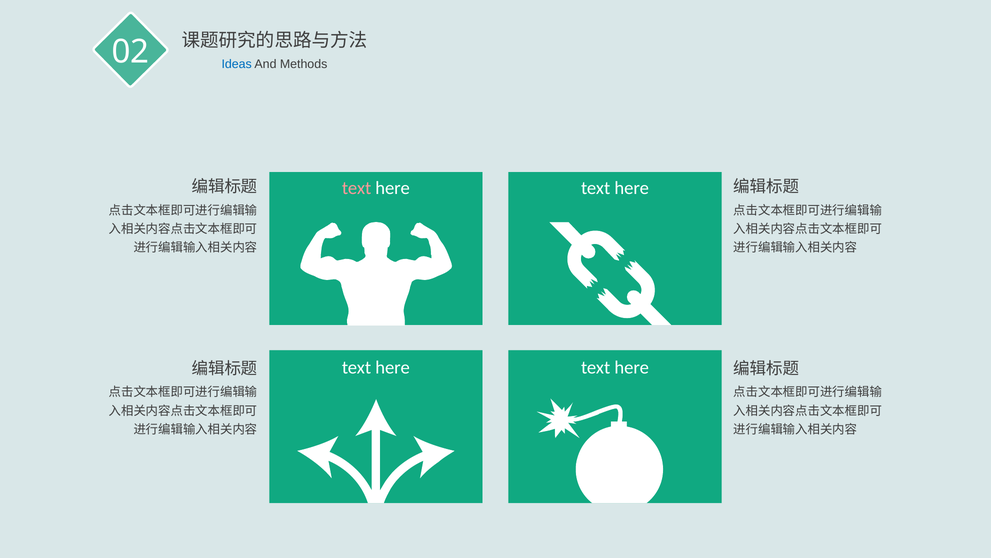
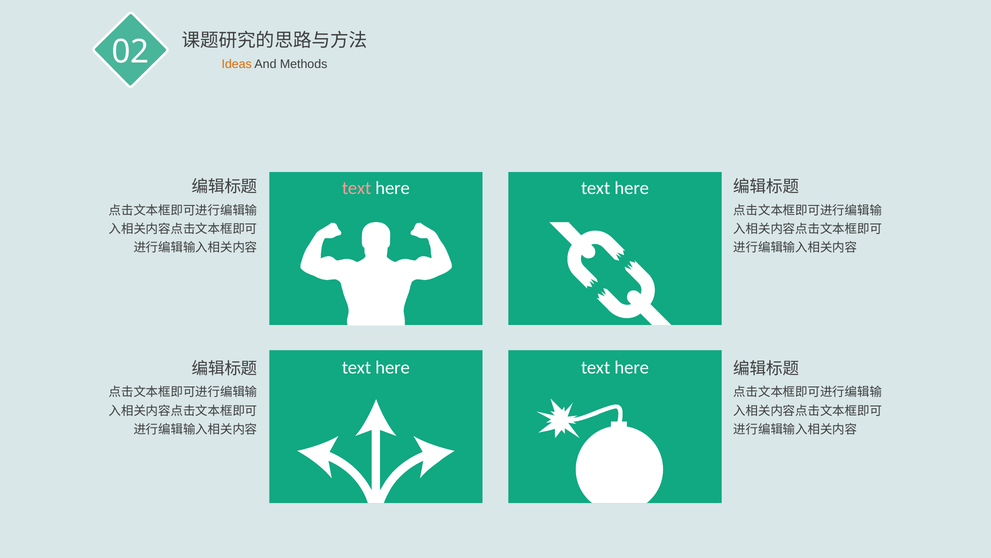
Ideas colour: blue -> orange (237, 64)
